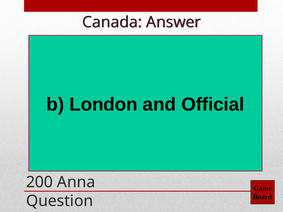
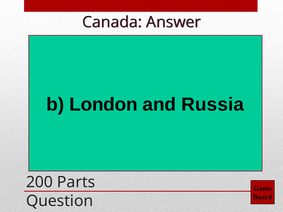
Official: Official -> Russia (213, 105)
Anna: Anna -> Parts (76, 182)
